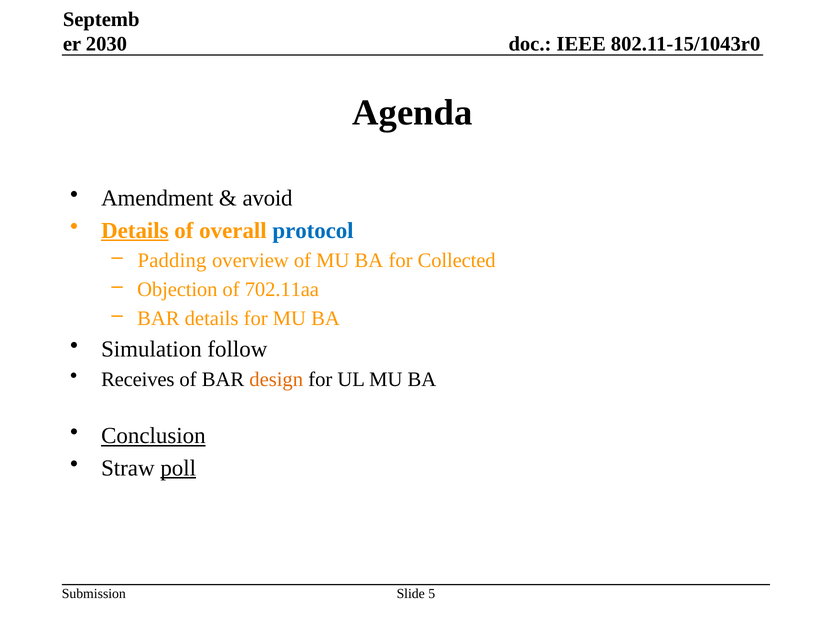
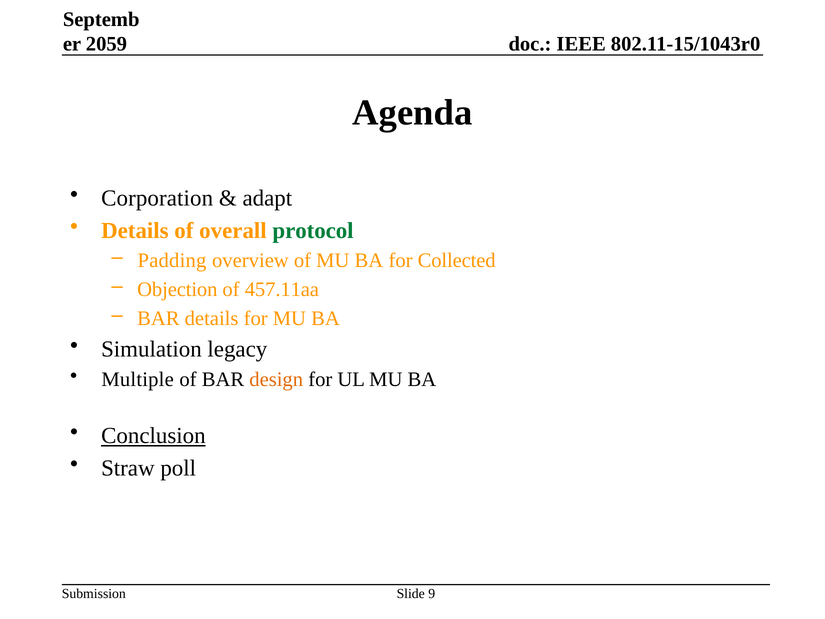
2030: 2030 -> 2059 (106, 44)
Amendment: Amendment -> Corporation (157, 198)
avoid: avoid -> adapt (267, 198)
Details underline: present -> none (135, 230)
protocol colour: blue -> green (313, 230)
702.11aa: 702.11aa -> 457.11aa (282, 289)
follow: follow -> legacy (237, 349)
Receives: Receives -> Multiple (138, 379)
poll underline: present -> none (178, 468)
5: 5 -> 9 (432, 593)
